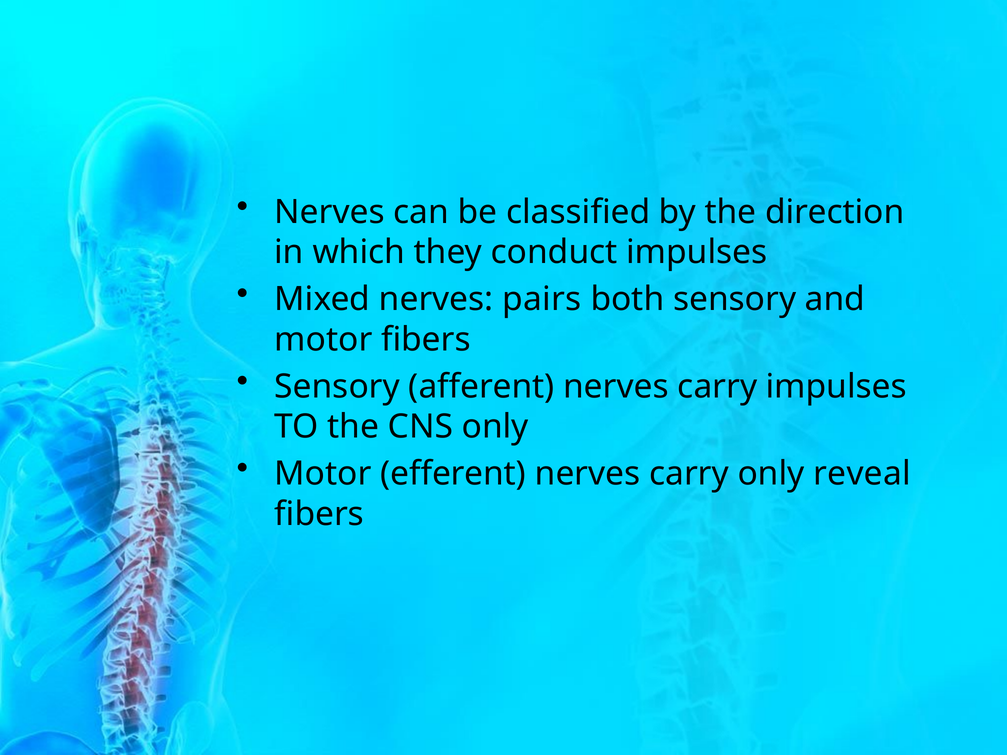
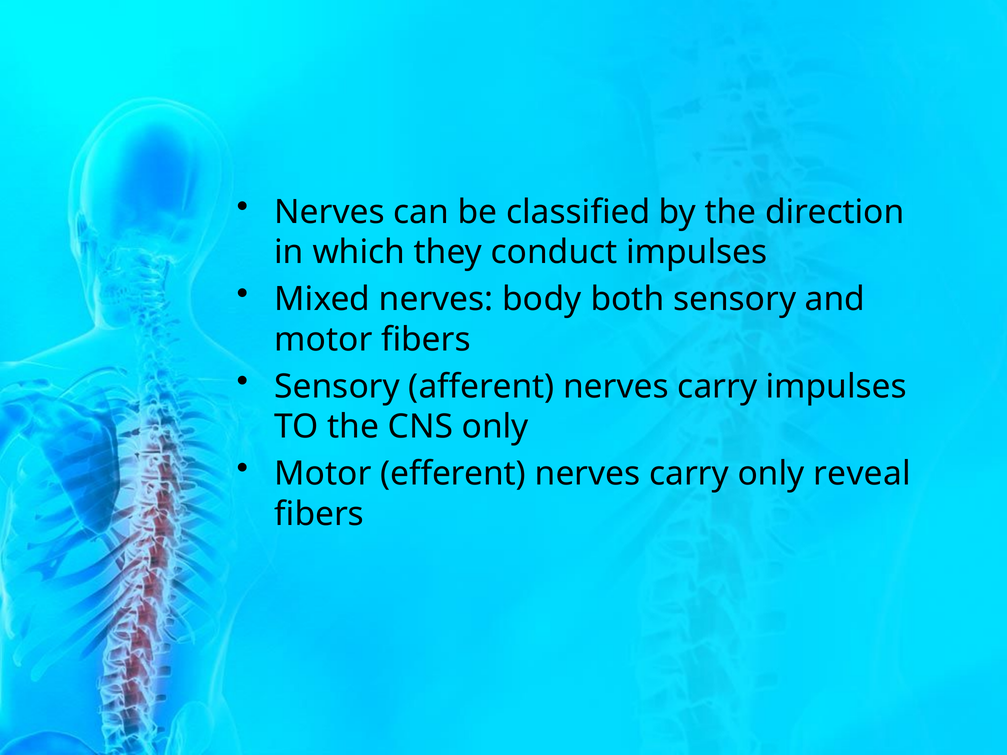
pairs: pairs -> body (542, 299)
